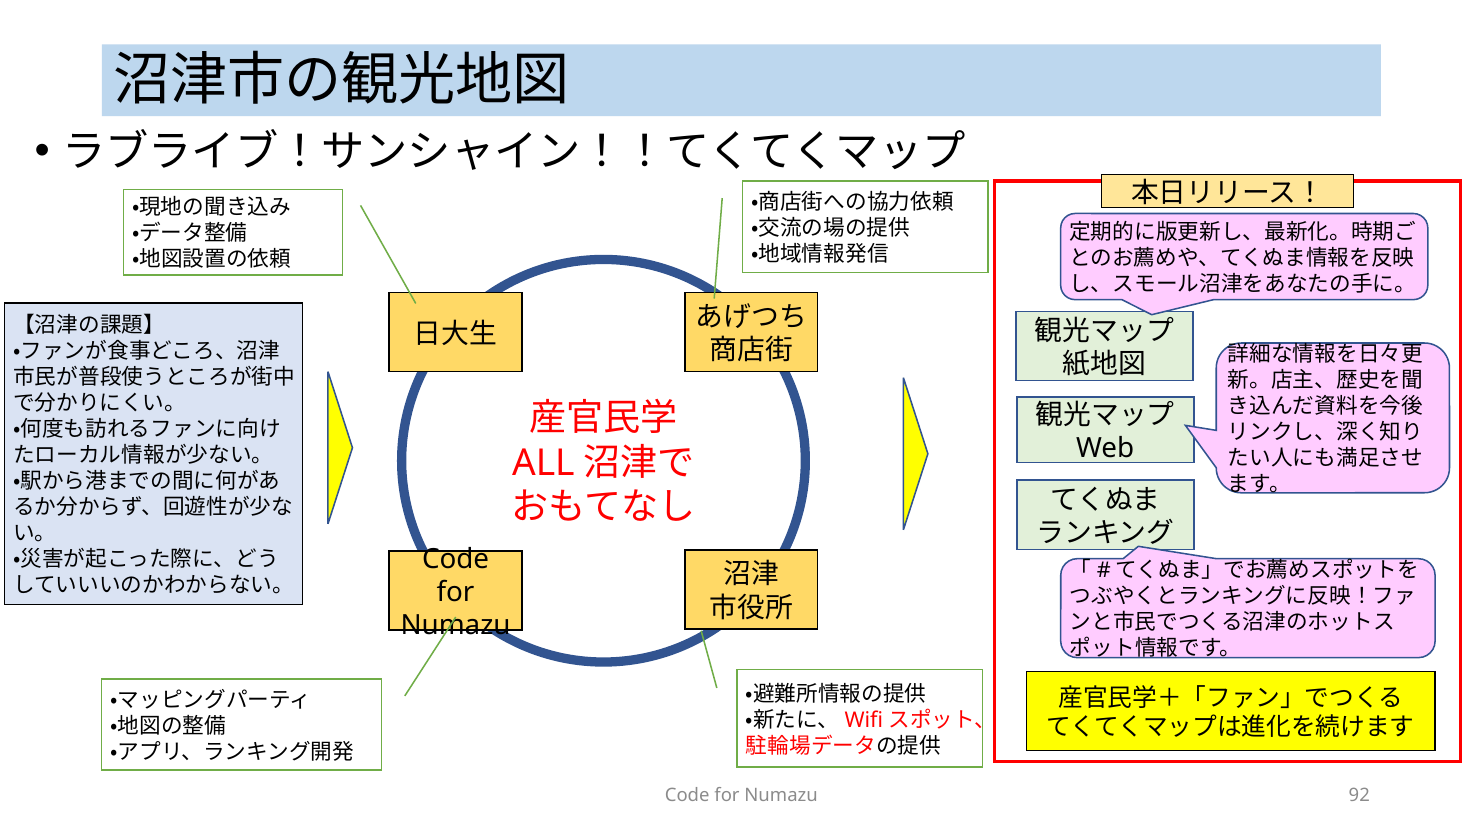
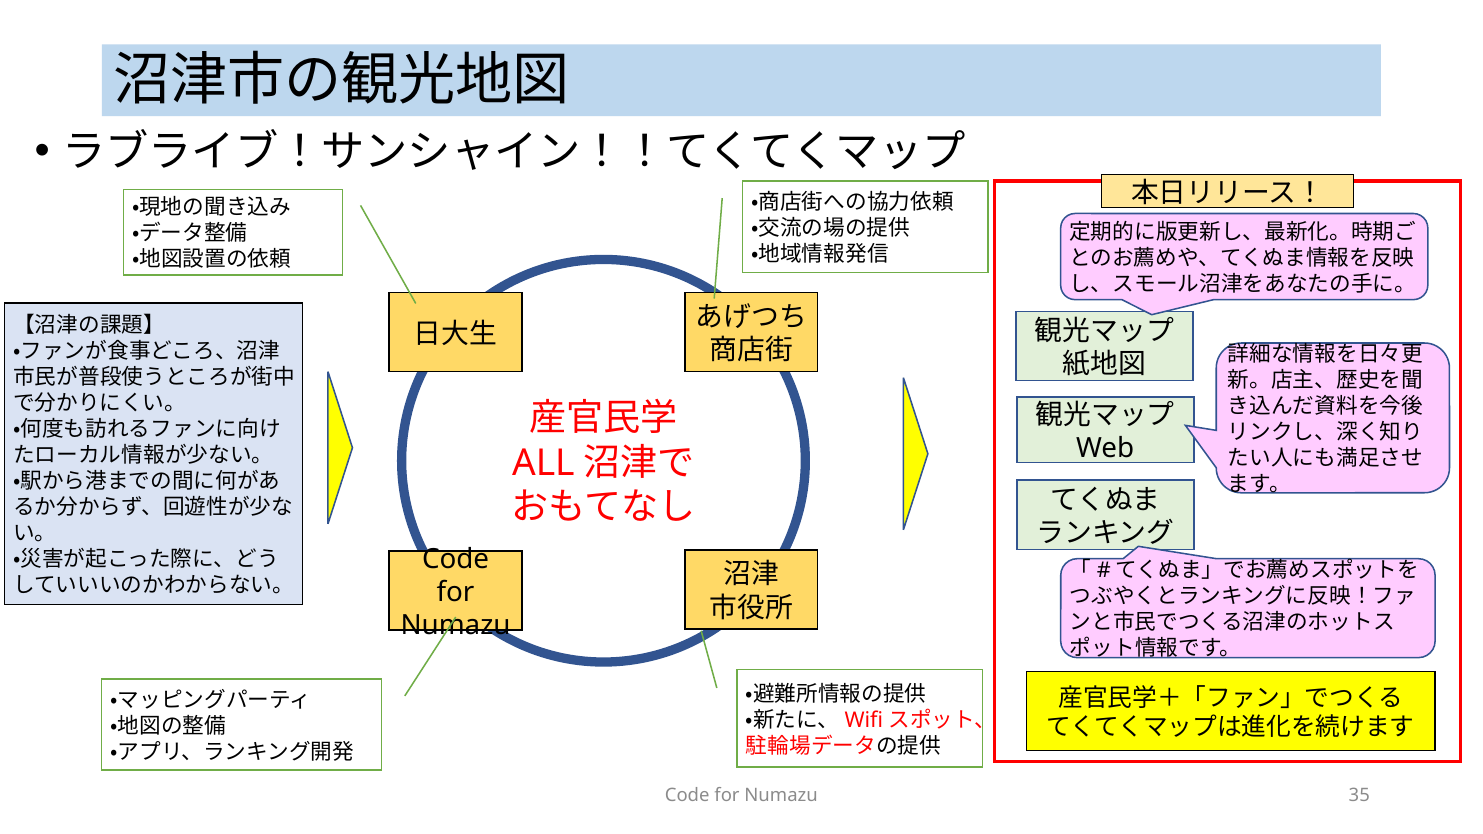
92: 92 -> 35 (1359, 795)
